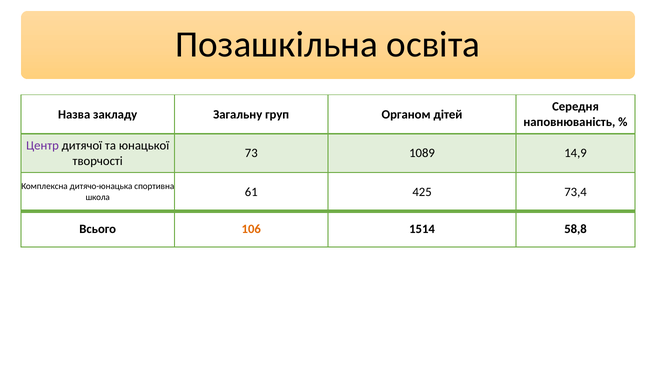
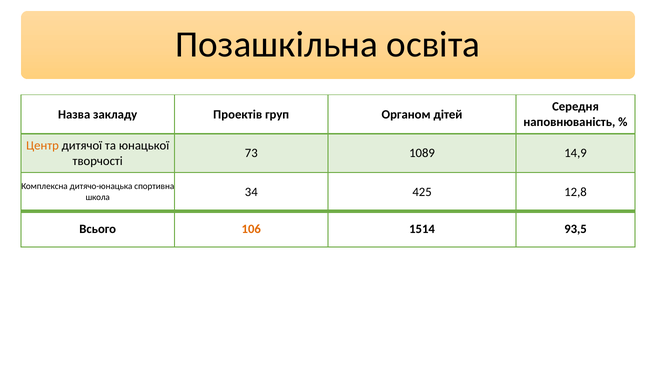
Загальну: Загальну -> Проектів (238, 114)
Центр colour: purple -> orange (42, 145)
61: 61 -> 34 (251, 192)
73,4: 73,4 -> 12,8 (576, 192)
58,8: 58,8 -> 93,5 (576, 229)
